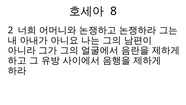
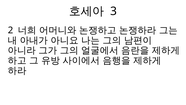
8: 8 -> 3 (114, 11)
